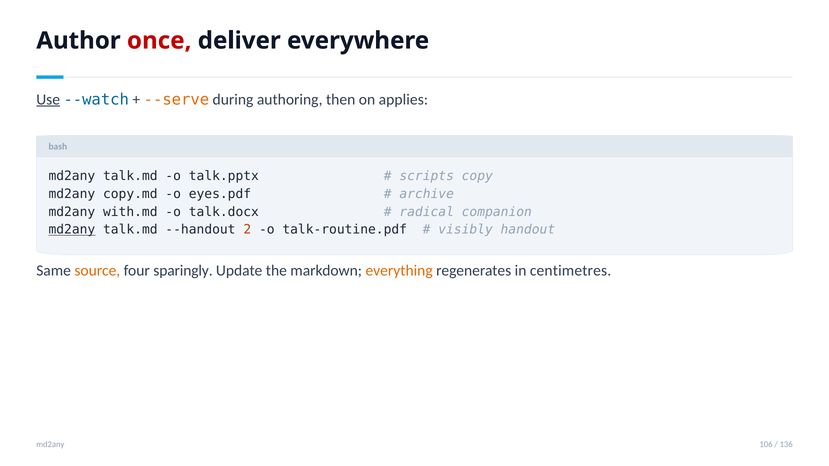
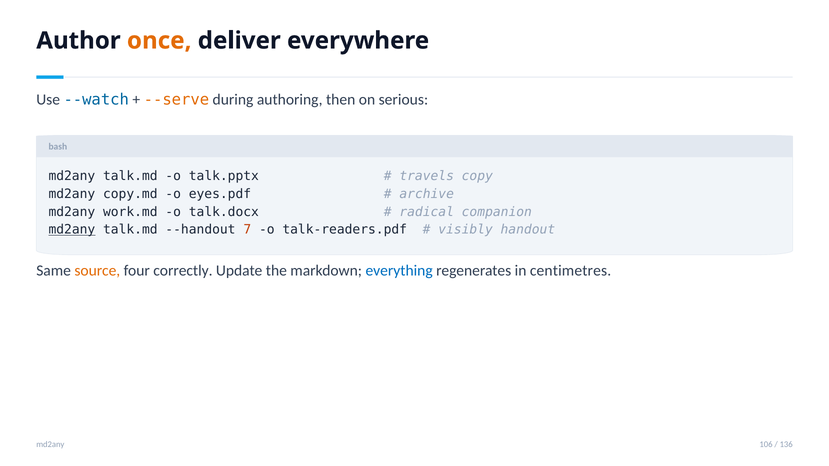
once colour: red -> orange (159, 41)
Use underline: present -> none (48, 99)
applies: applies -> serious (403, 99)
scripts: scripts -> travels (427, 176)
with.md: with.md -> work.md (130, 212)
2: 2 -> 7 (247, 230)
talk-routine.pdf: talk-routine.pdf -> talk-readers.pdf (345, 230)
sparingly: sparingly -> correctly (183, 271)
everything colour: orange -> blue (399, 271)
